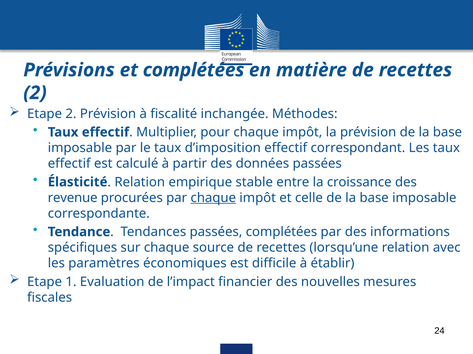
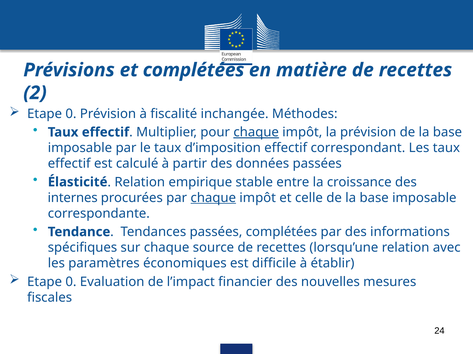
2: 2 -> 0 (71, 114)
chaque underline: none -> present (256, 132)
revenue: revenue -> internes (73, 198)
1: 1 -> 0 (71, 282)
